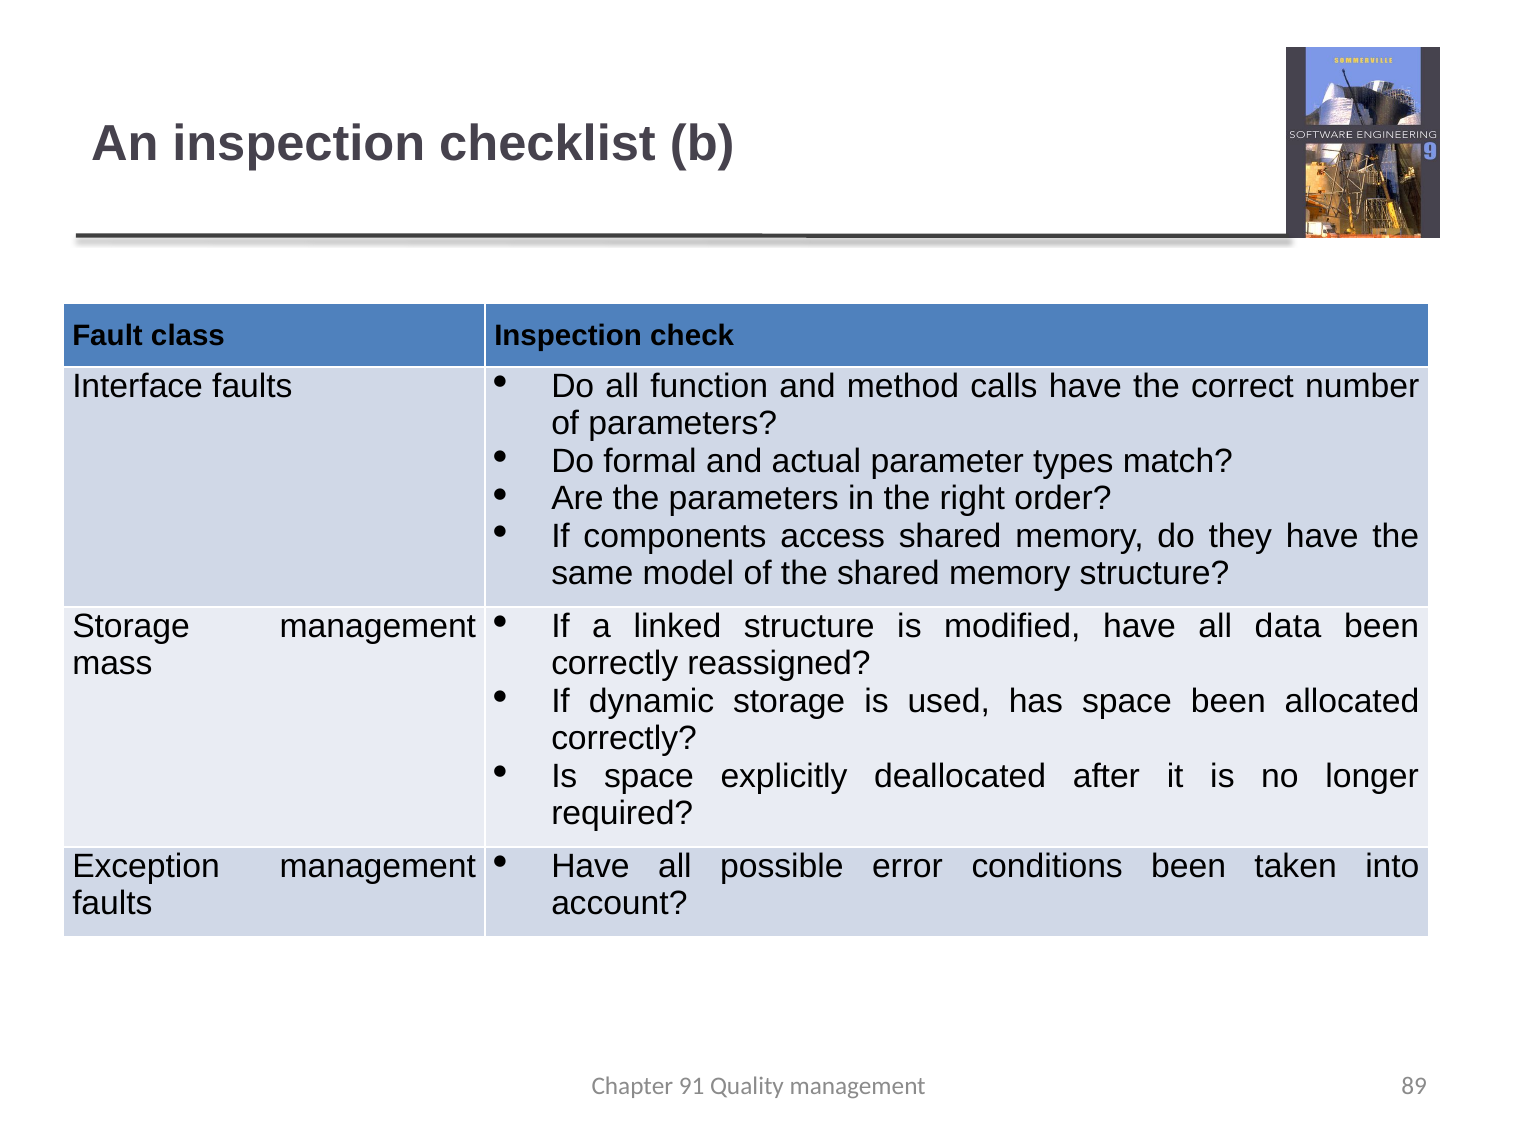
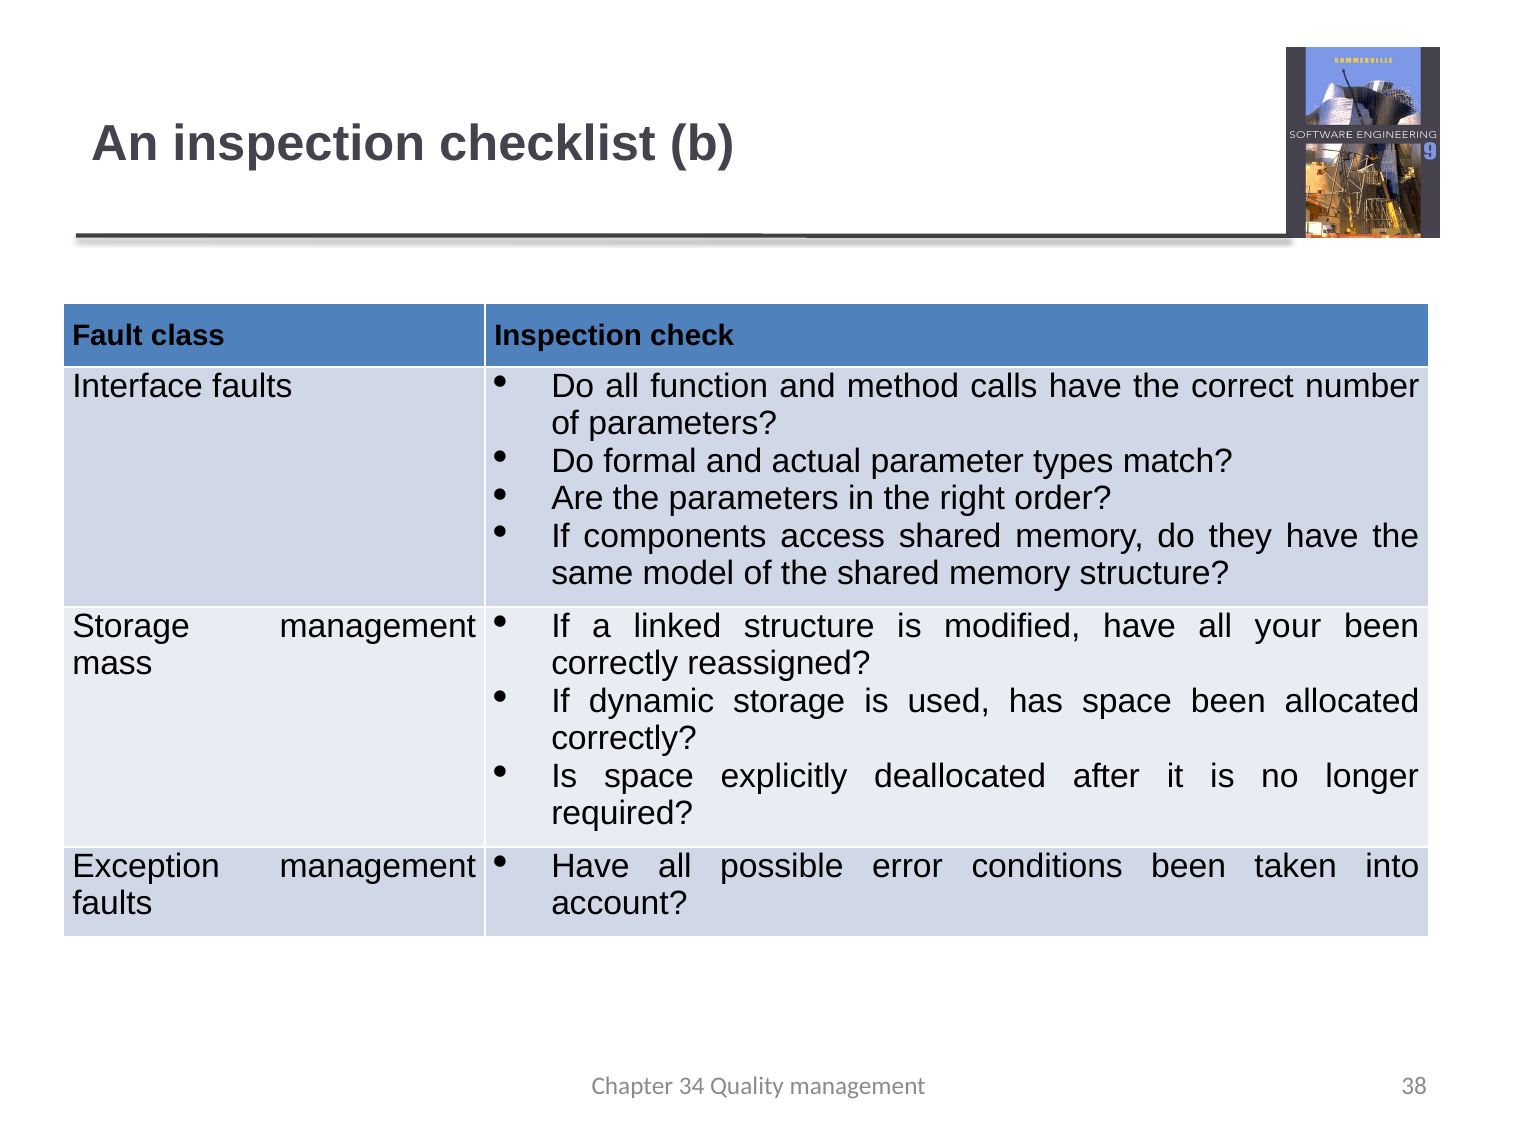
data: data -> your (1288, 626)
91: 91 -> 34 (692, 1087)
89: 89 -> 38 (1414, 1087)
